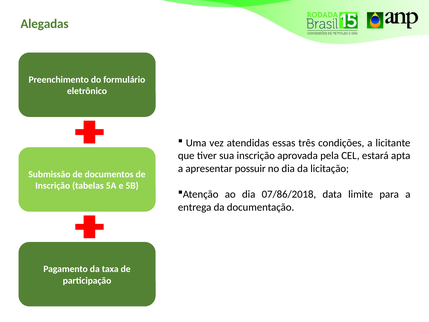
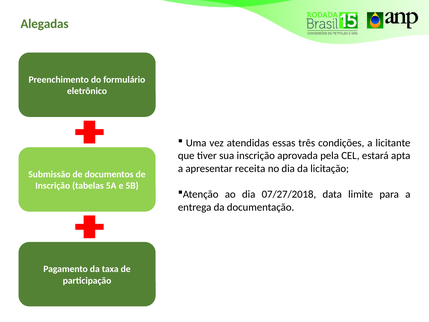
possuir: possuir -> receita (250, 169)
07/86/2018: 07/86/2018 -> 07/27/2018 (289, 194)
